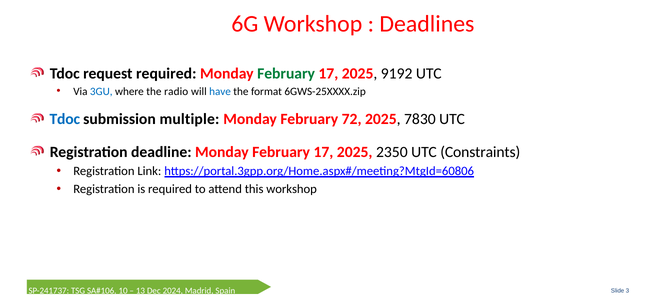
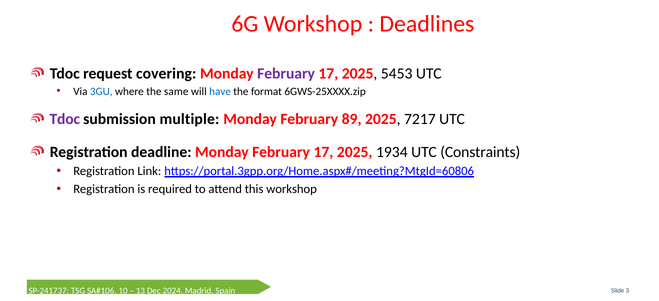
request required: required -> covering (166, 74)
February colour: green -> purple (286, 74)
9192: 9192 -> 5453 (397, 74)
radio: radio -> same (176, 92)
Tdoc colour: blue -> purple (65, 119)
72: 72 -> 89 (352, 119)
7830: 7830 -> 7217 (420, 119)
2350: 2350 -> 1934 (392, 152)
